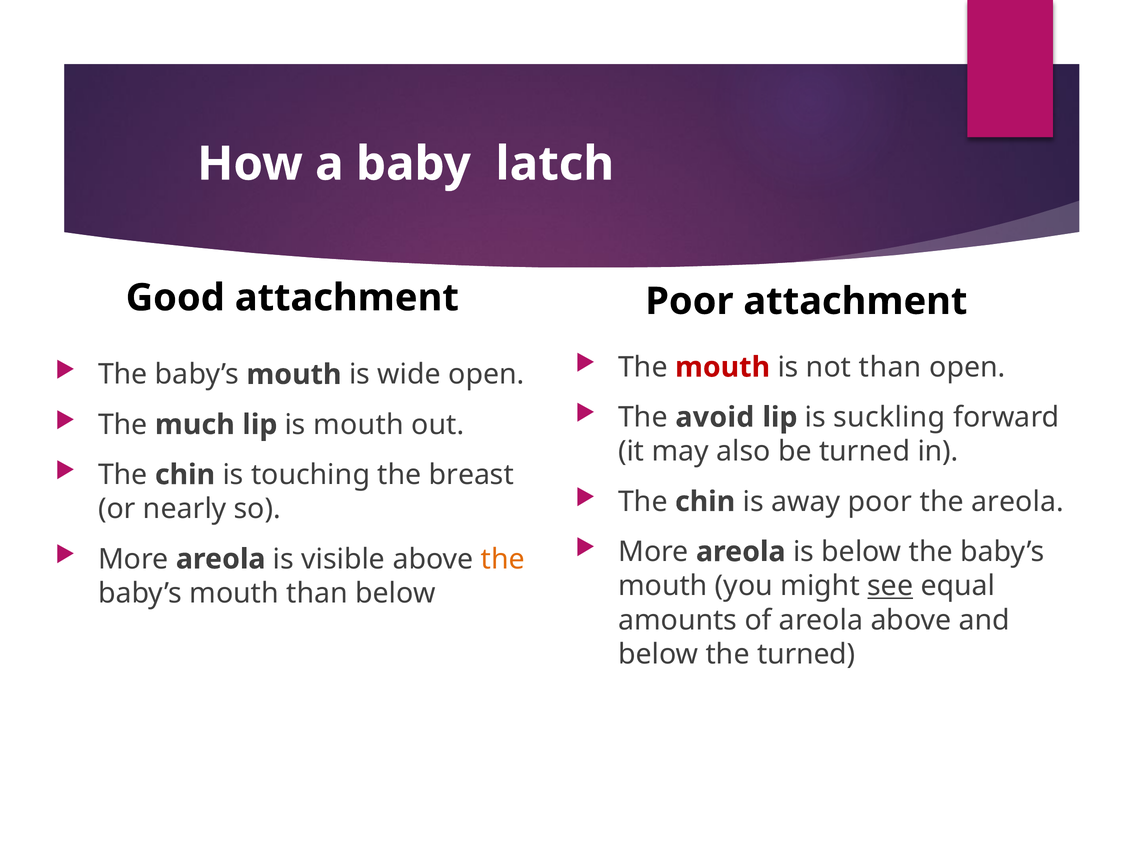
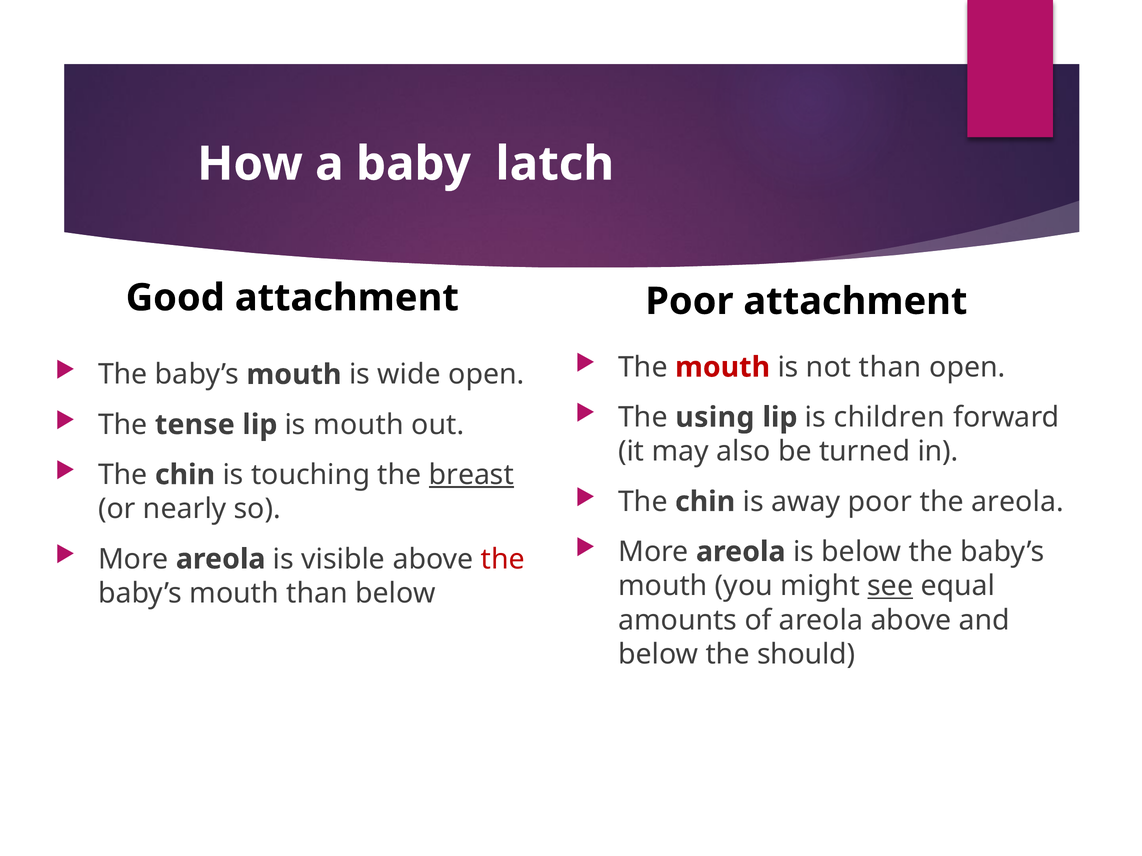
avoid: avoid -> using (715, 418)
suckling: suckling -> children (889, 418)
much: much -> tense (195, 425)
breast underline: none -> present (471, 475)
the colour: orange -> red (503, 559)
the turned: turned -> should (806, 655)
